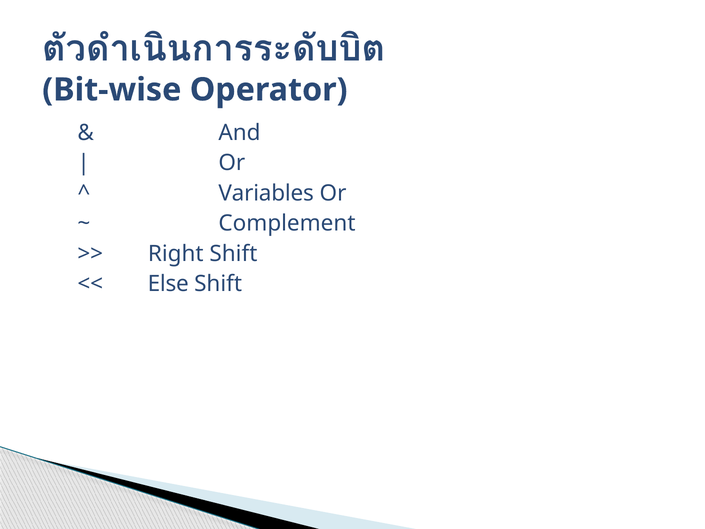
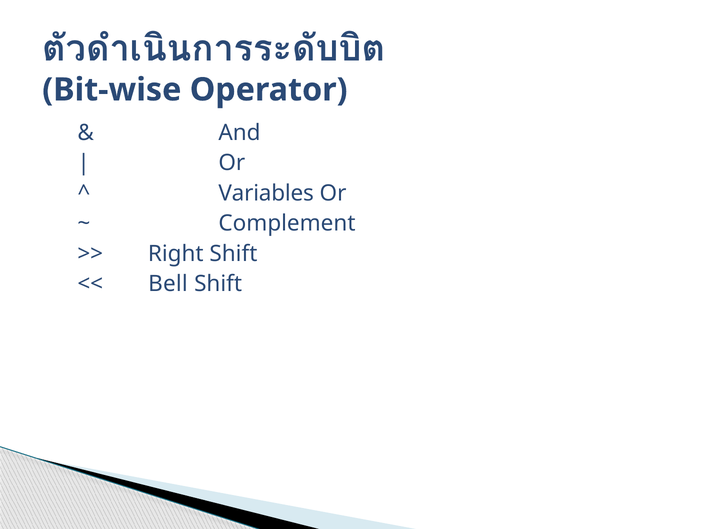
Else: Else -> Bell (168, 284)
